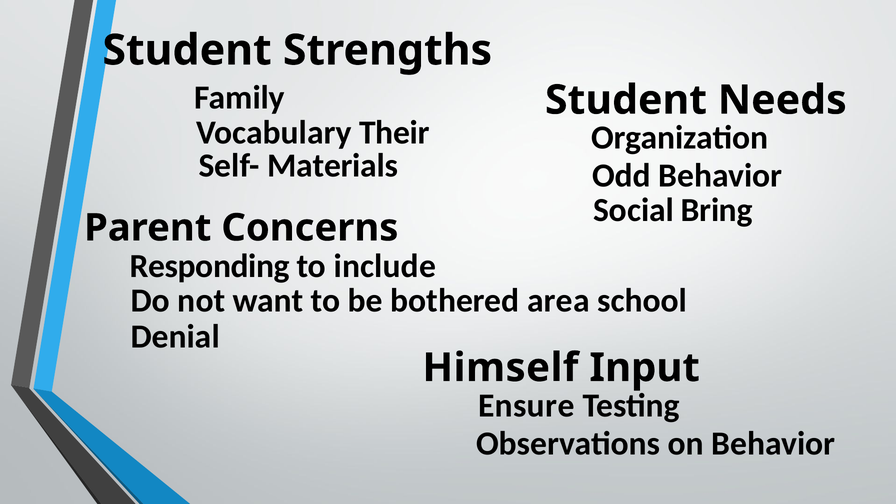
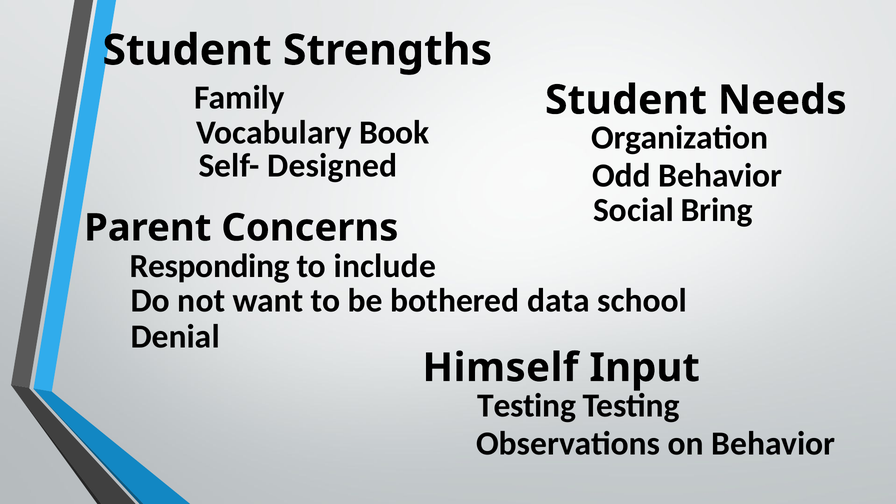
Their: Their -> Book (394, 132)
Materials: Materials -> Designed (332, 166)
area: area -> data (558, 301)
Ensure: Ensure -> Testing (527, 406)
